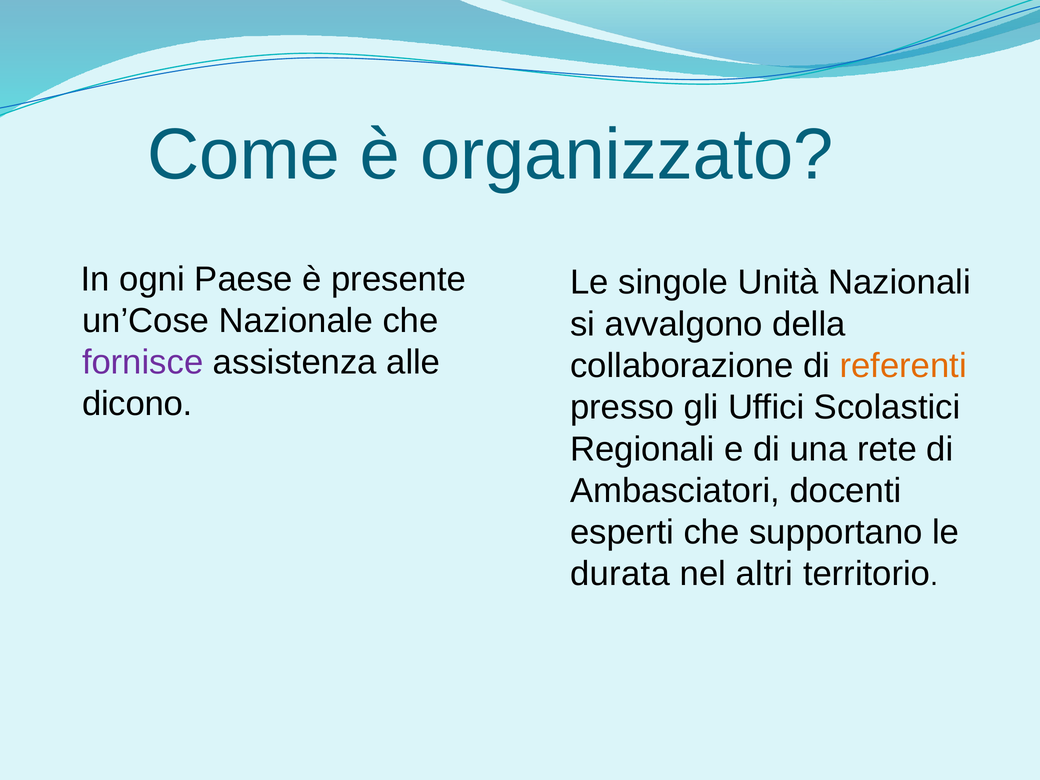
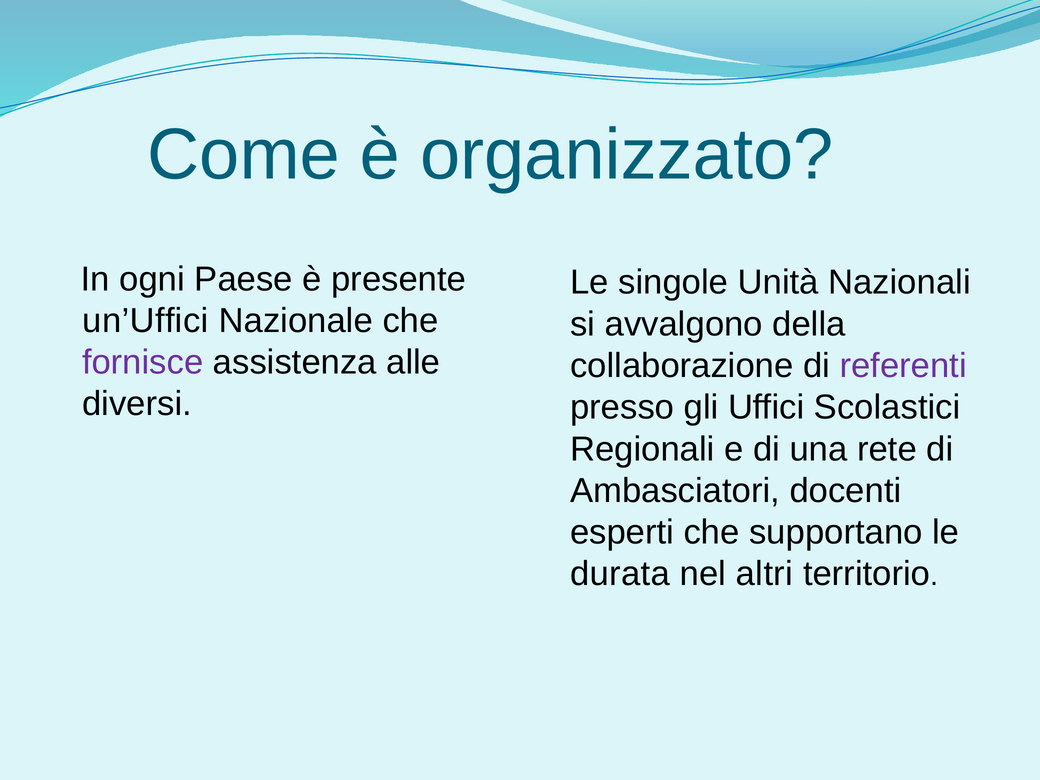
un’Cose: un’Cose -> un’Uffici (145, 321)
referenti colour: orange -> purple (903, 366)
dicono: dicono -> diversi (137, 404)
